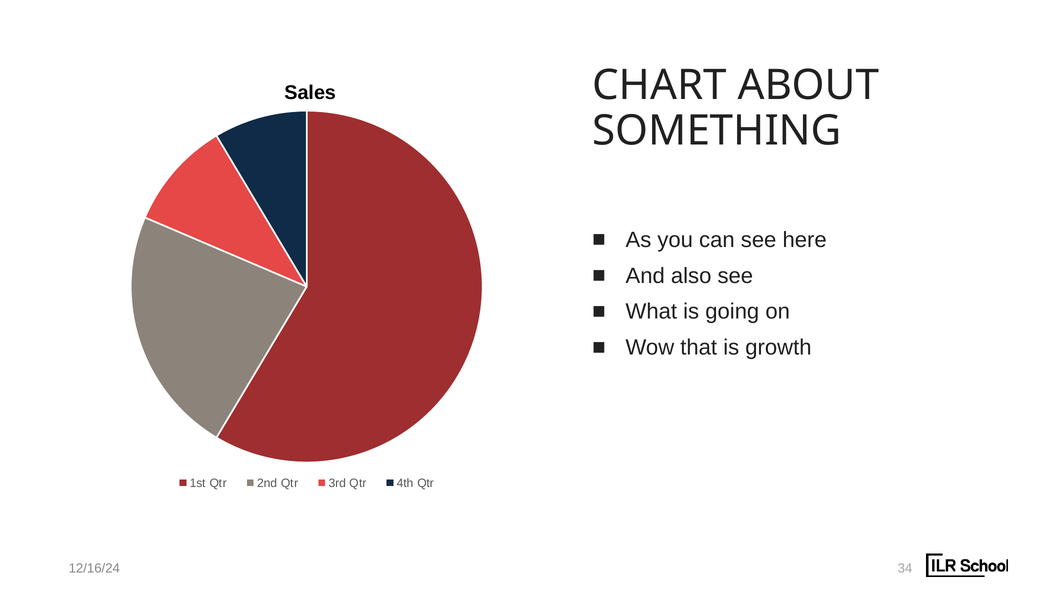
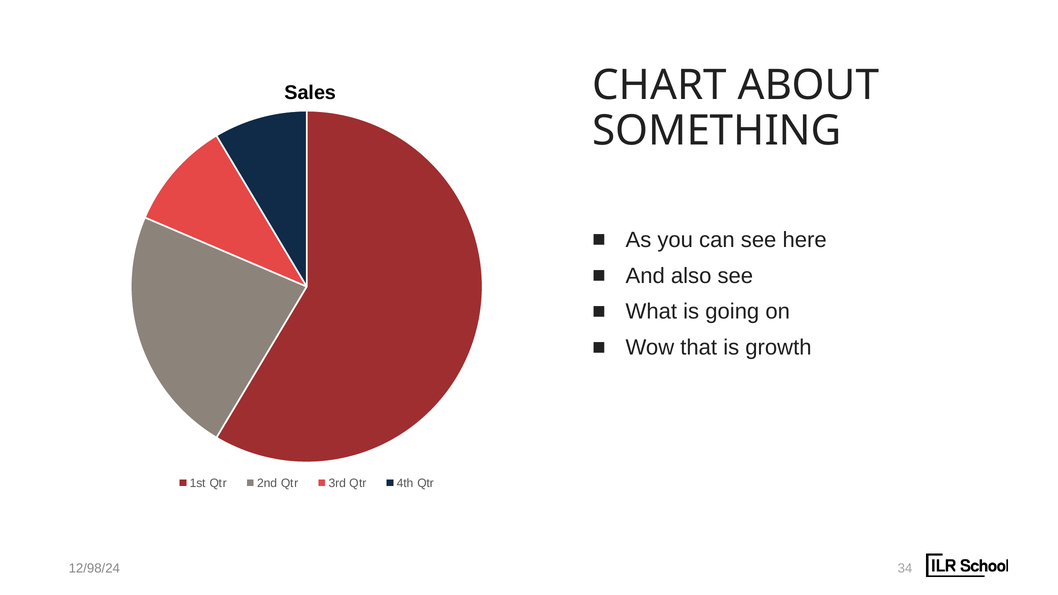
12/16/24: 12/16/24 -> 12/98/24 (94, 568)
